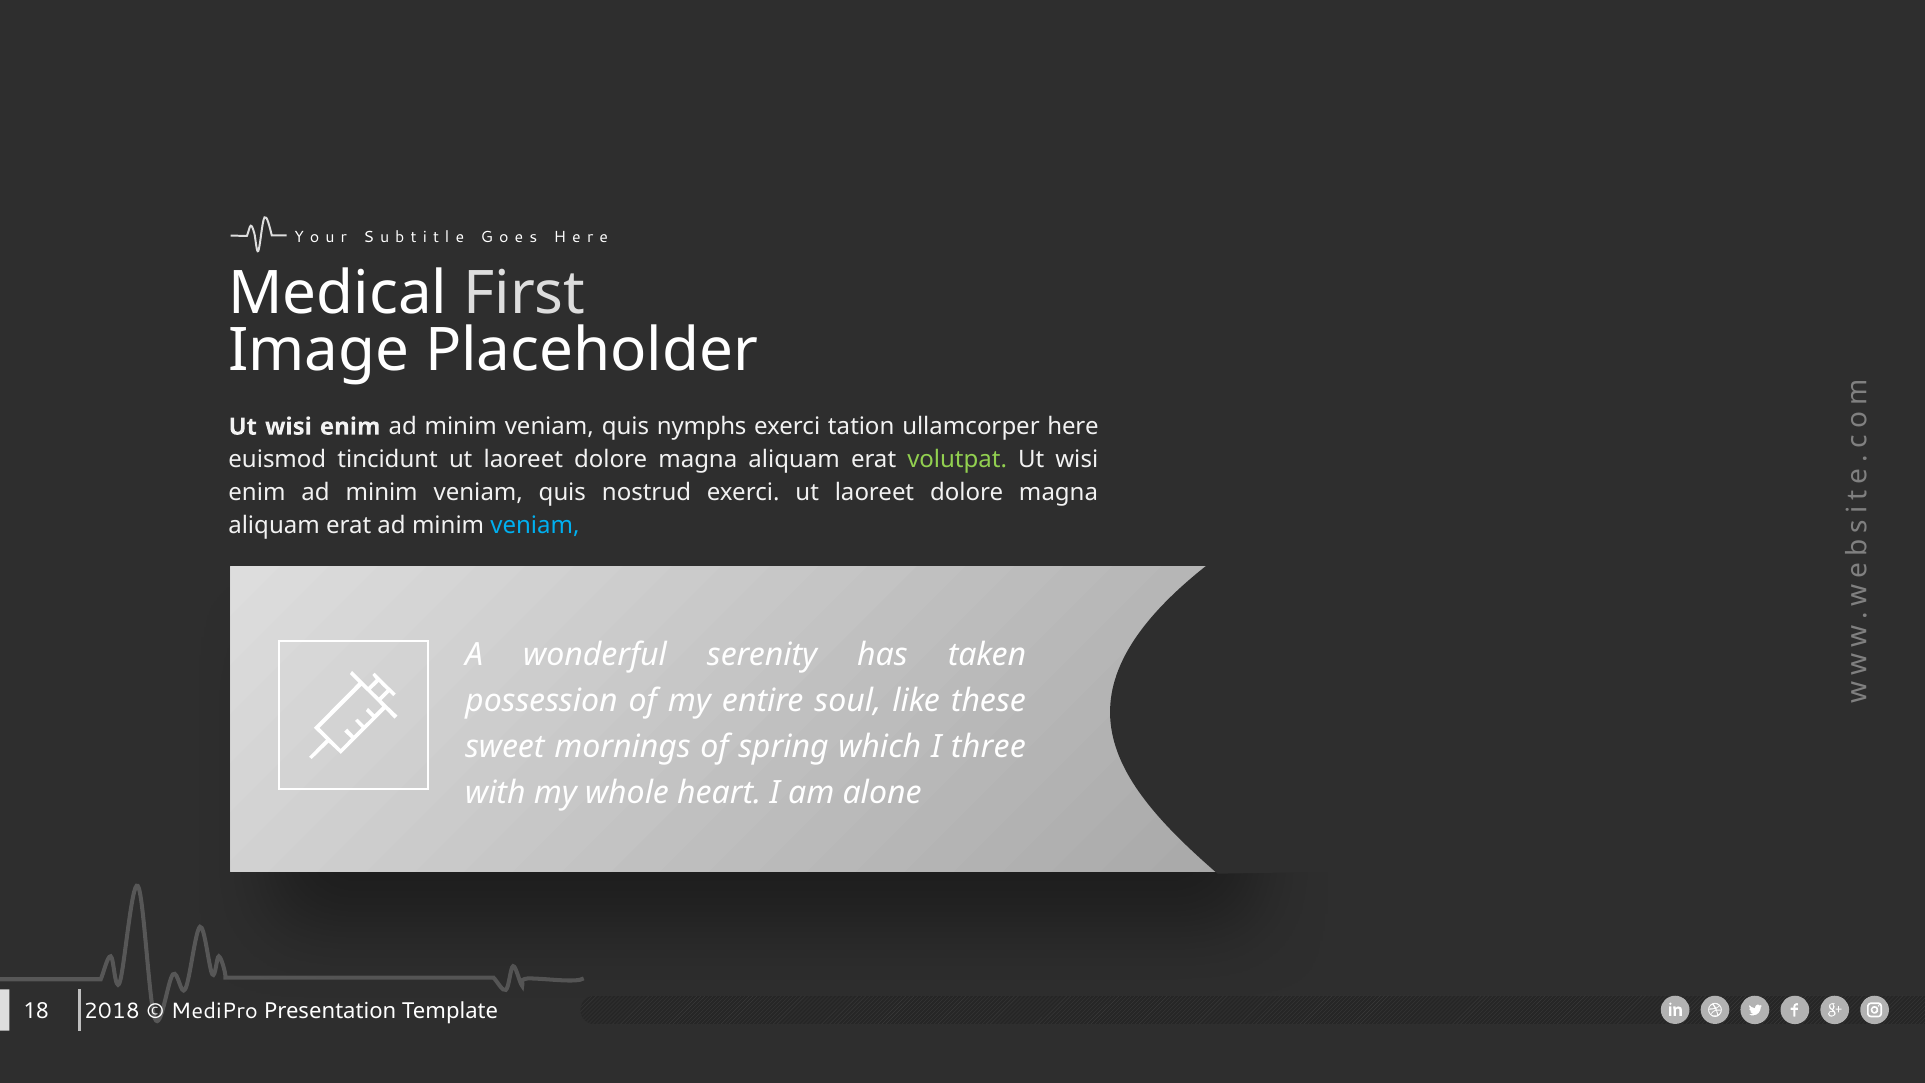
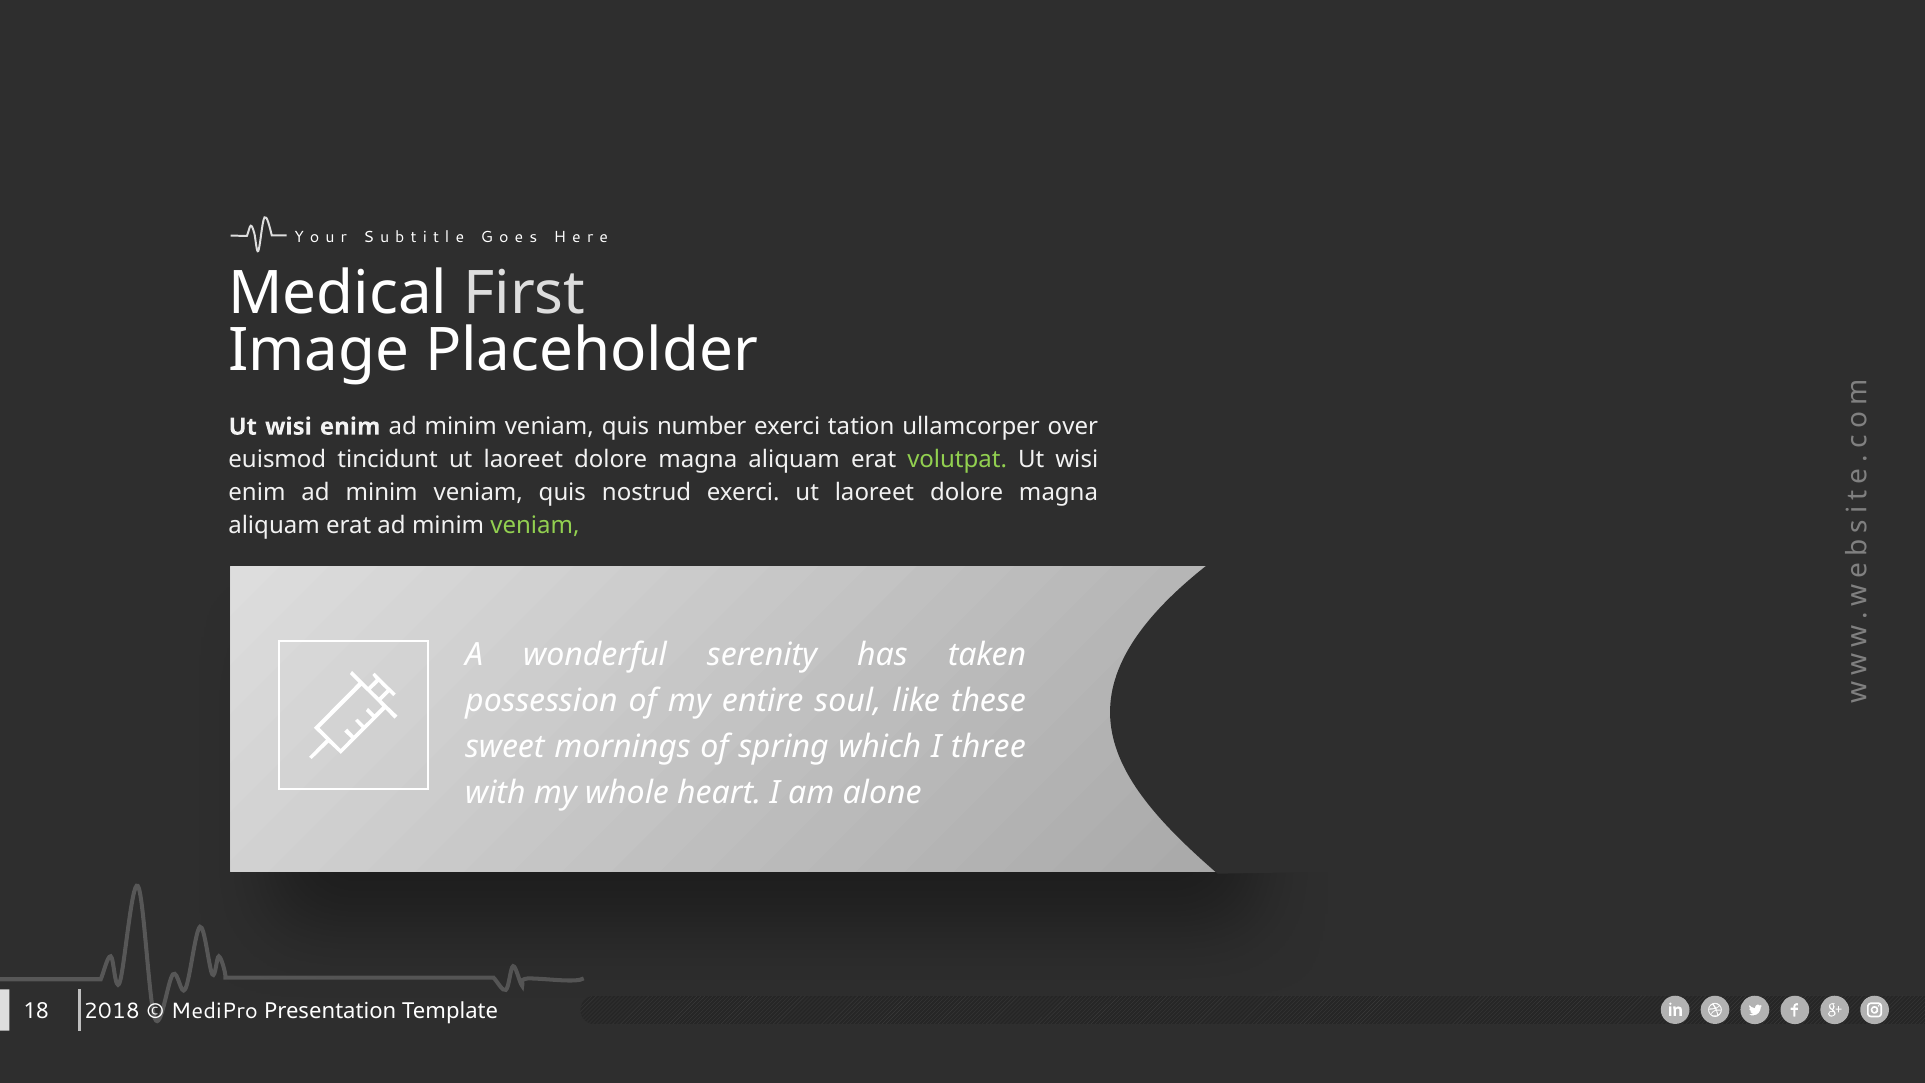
nymphs: nymphs -> number (702, 427)
here: here -> over (1073, 427)
veniam colour: light blue -> light green (535, 525)
